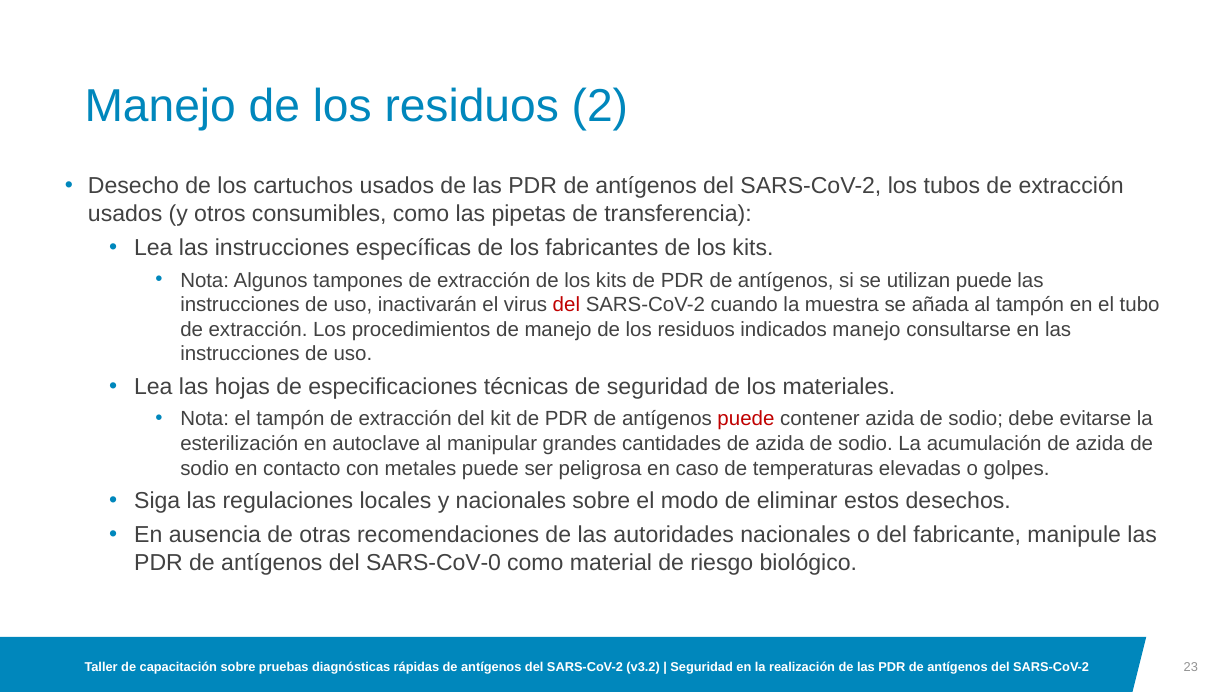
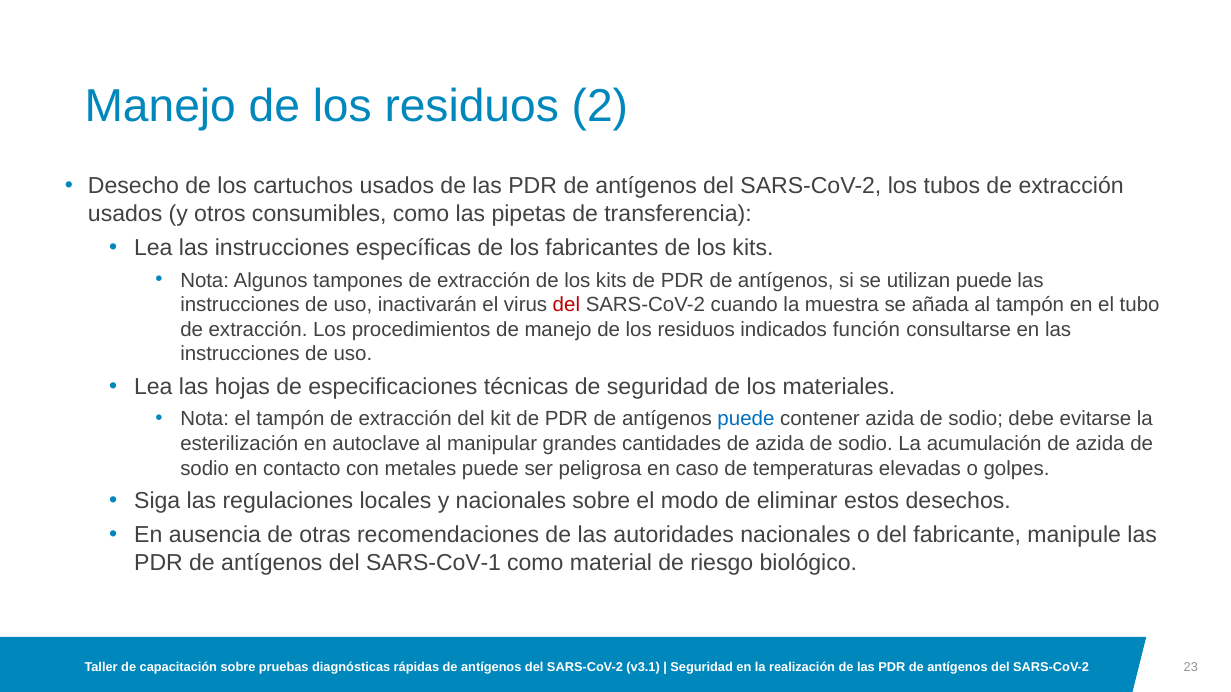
indicados manejo: manejo -> función (866, 330)
puede colour: red -> blue (746, 419)
SARS-CoV-0: SARS-CoV-0 -> SARS-CoV-1 (434, 563)
v3.2: v3.2 -> v3.1 (643, 668)
